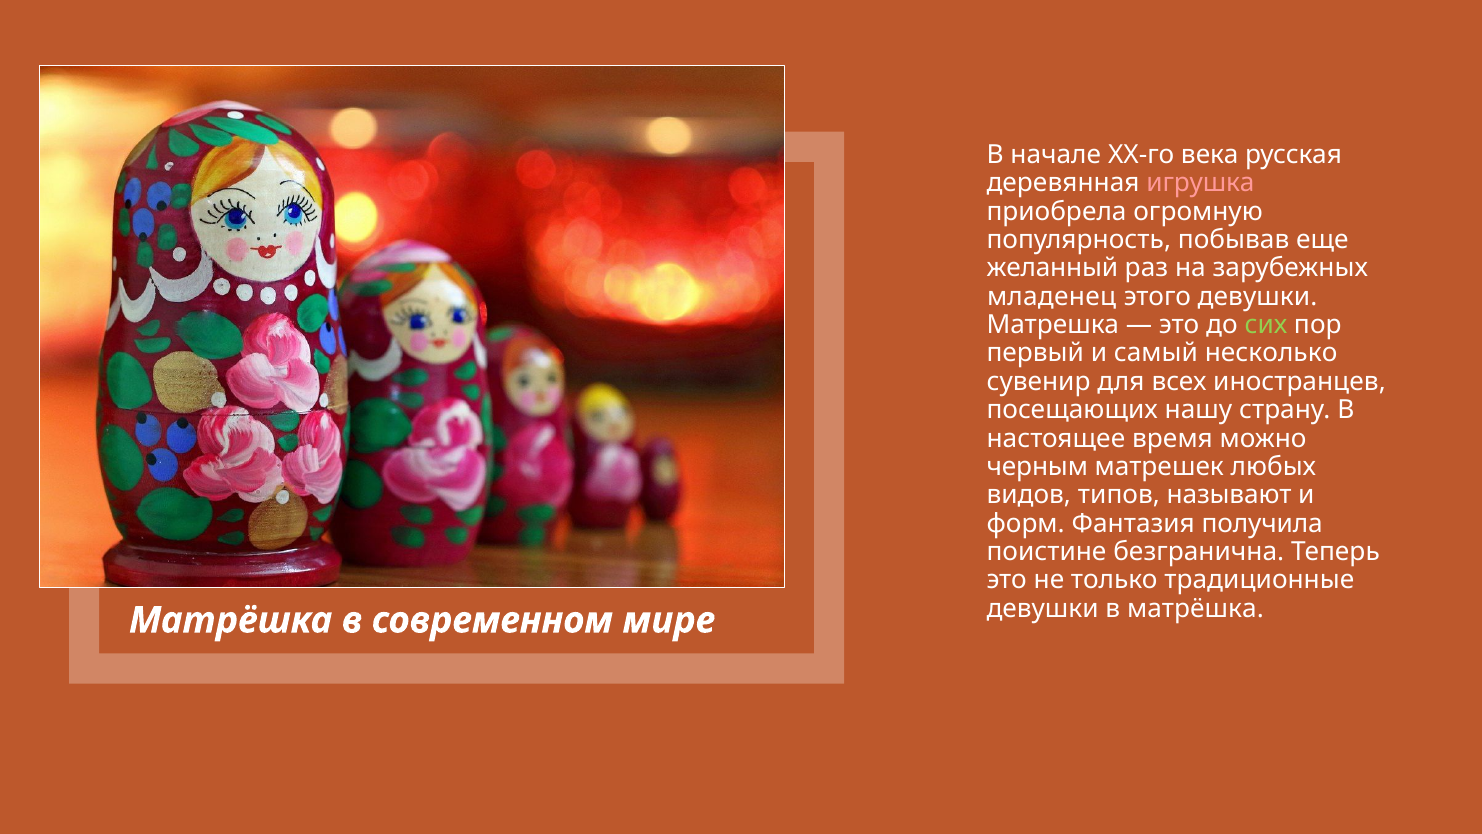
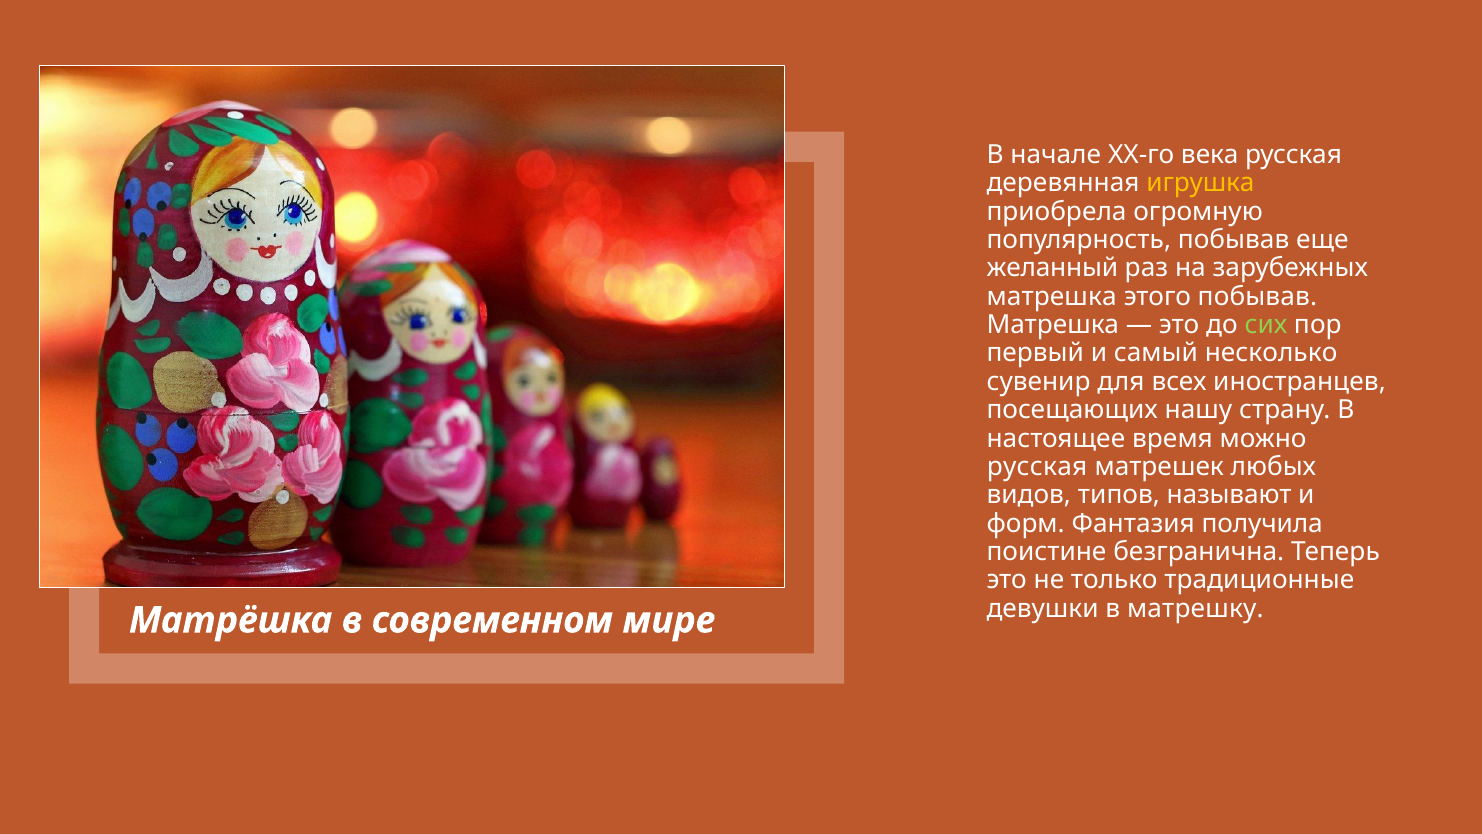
игрушка colour: pink -> yellow (1200, 183)
младенец: младенец -> матрешка (1052, 296)
этого девушки: девушки -> побывав (1257, 296)
черным: черным -> русская (1037, 467)
в матрёшка: матрёшка -> матрешку (1195, 608)
